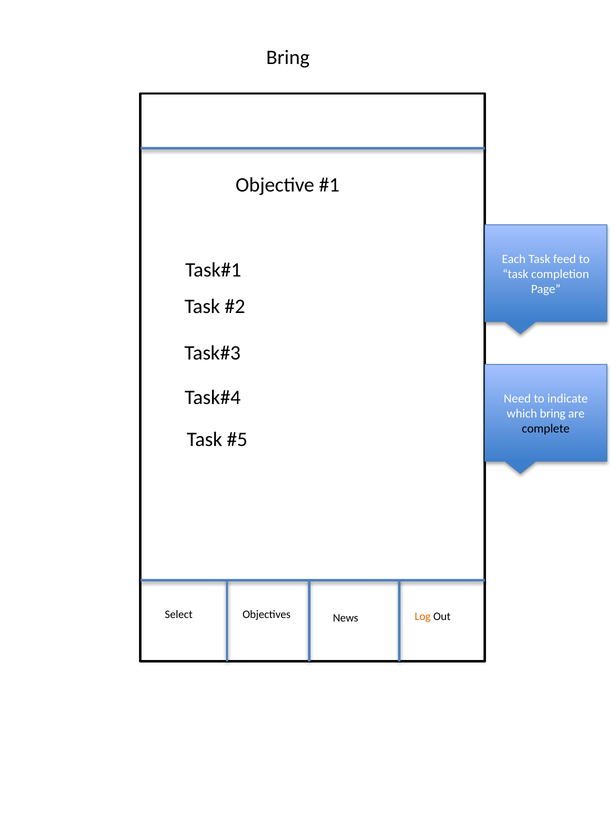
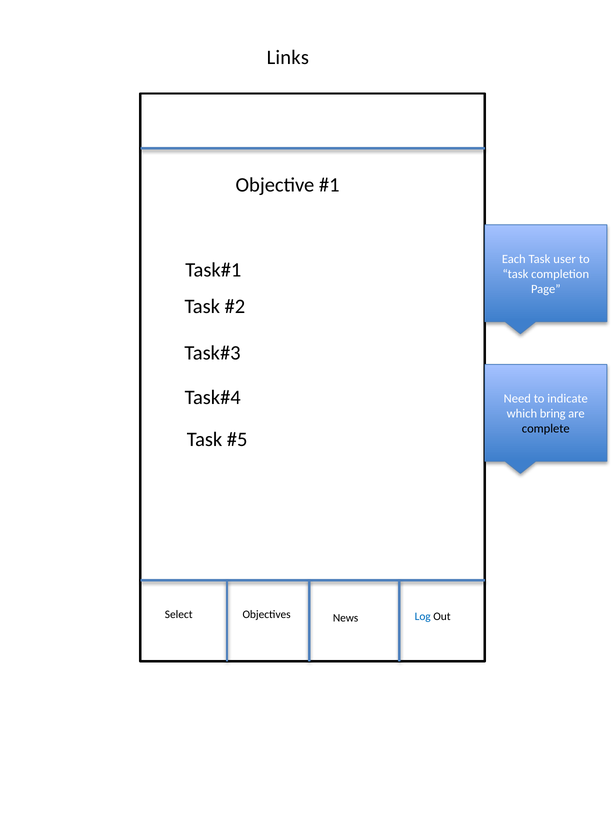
Bring: Bring -> Links (288, 58)
feed: feed -> user (565, 259)
Log colour: orange -> blue (423, 617)
